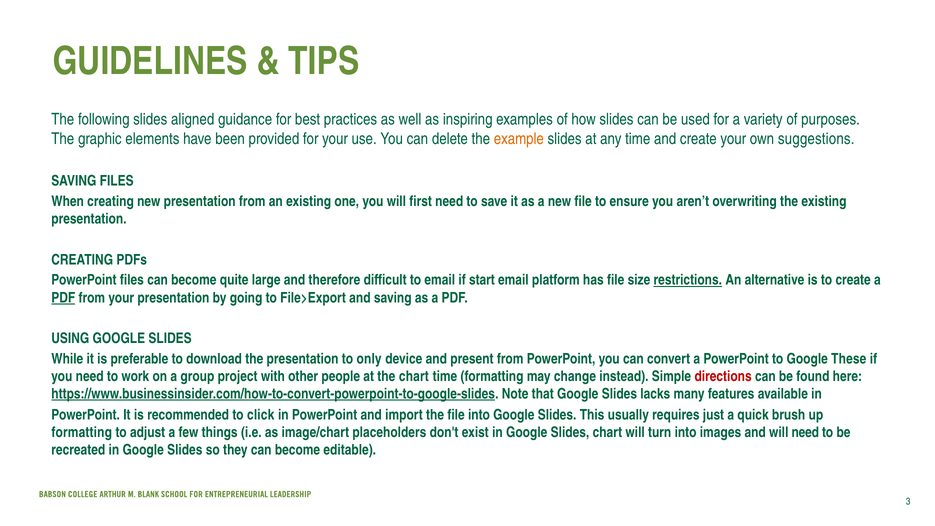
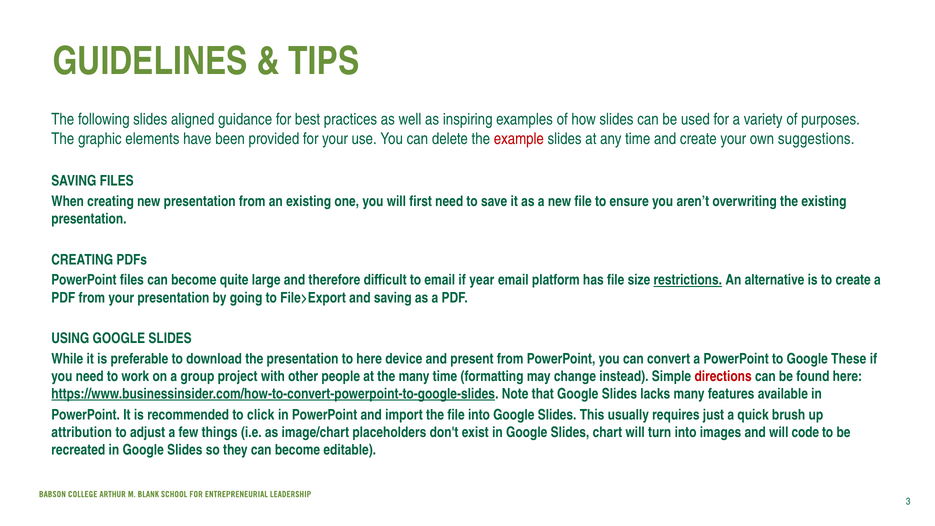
example colour: orange -> red (519, 139)
start: start -> year (482, 280)
PDF underline: present -> none (63, 298)
to only: only -> here (369, 359)
the chart: chart -> many (414, 377)
formatting: formatting -> attribution (82, 432)
will need: need -> code (805, 432)
